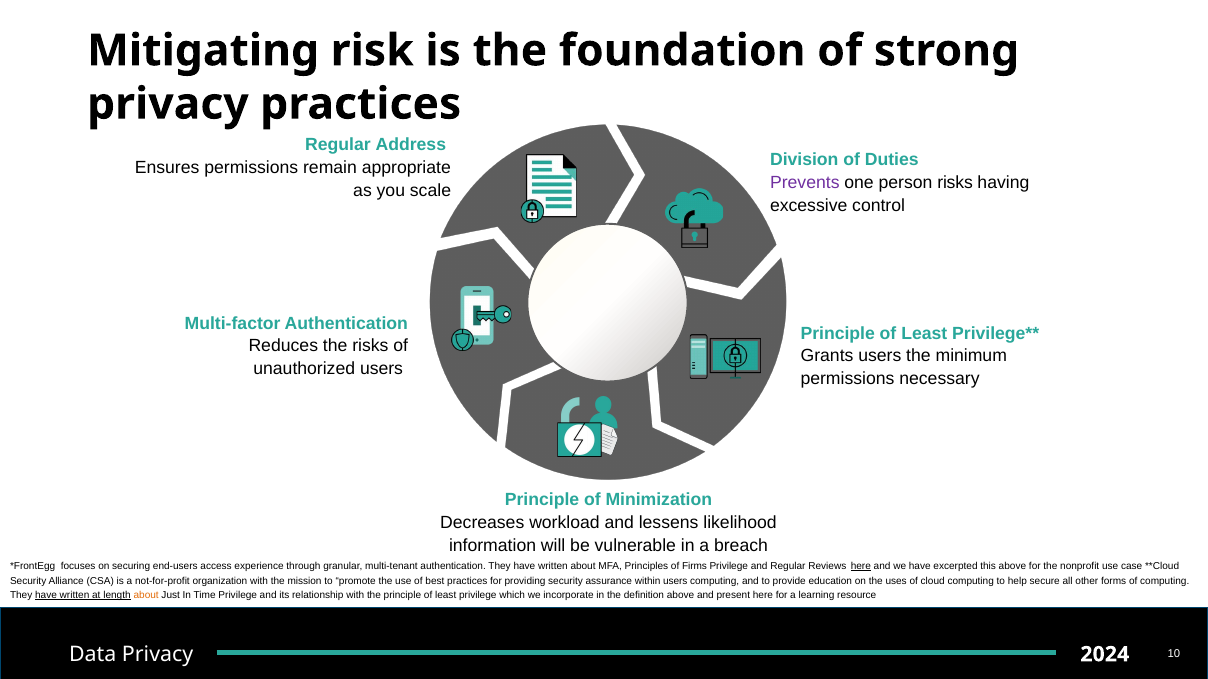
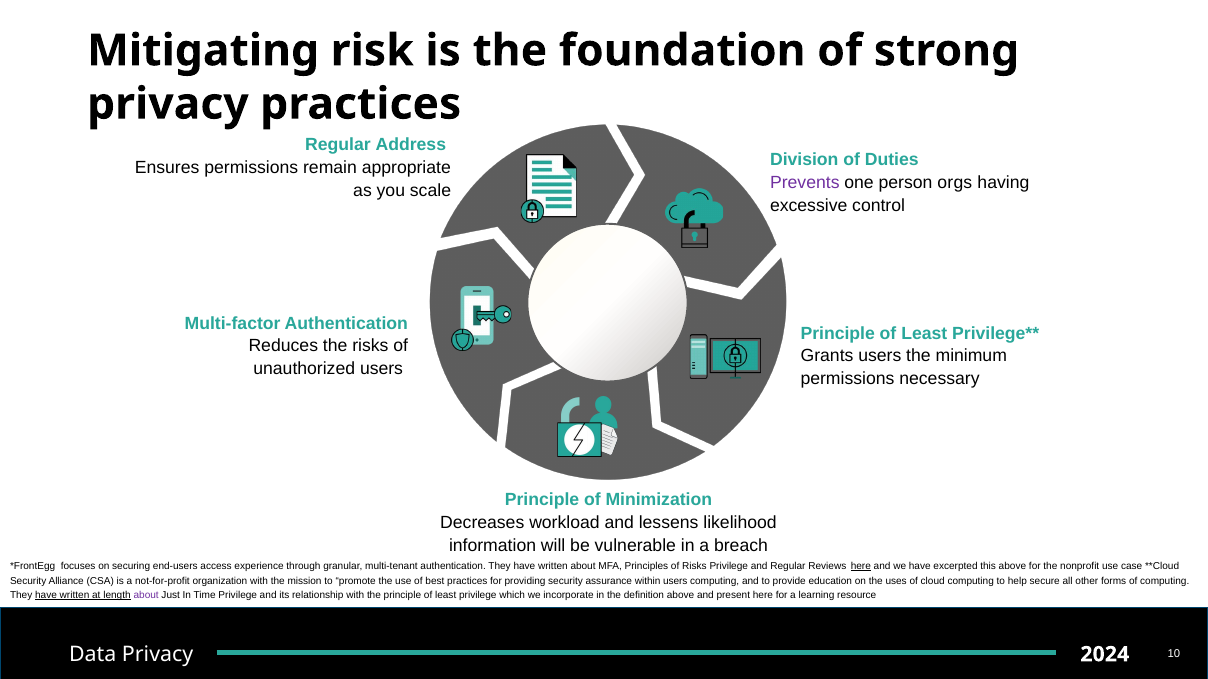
person risks: risks -> orgs (955, 183)
of Firms: Firms -> Risks (694, 567)
about colour: orange -> purple (146, 596)
